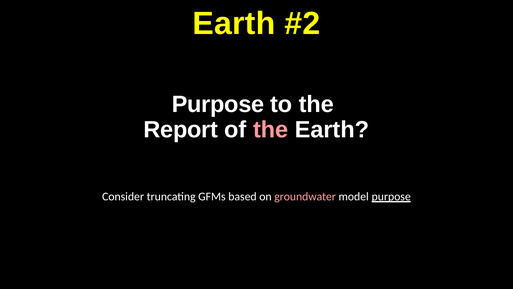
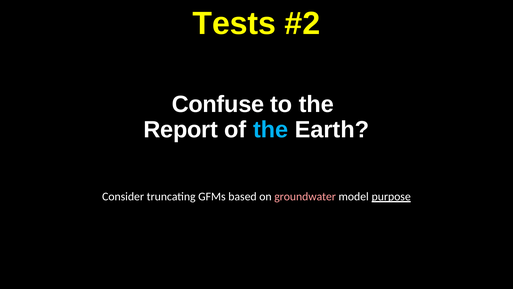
Earth: Earth -> Tests (234, 24)
Purpose: Purpose -> Confuse (218, 104)
the colour: pink -> light blue (271, 130)
